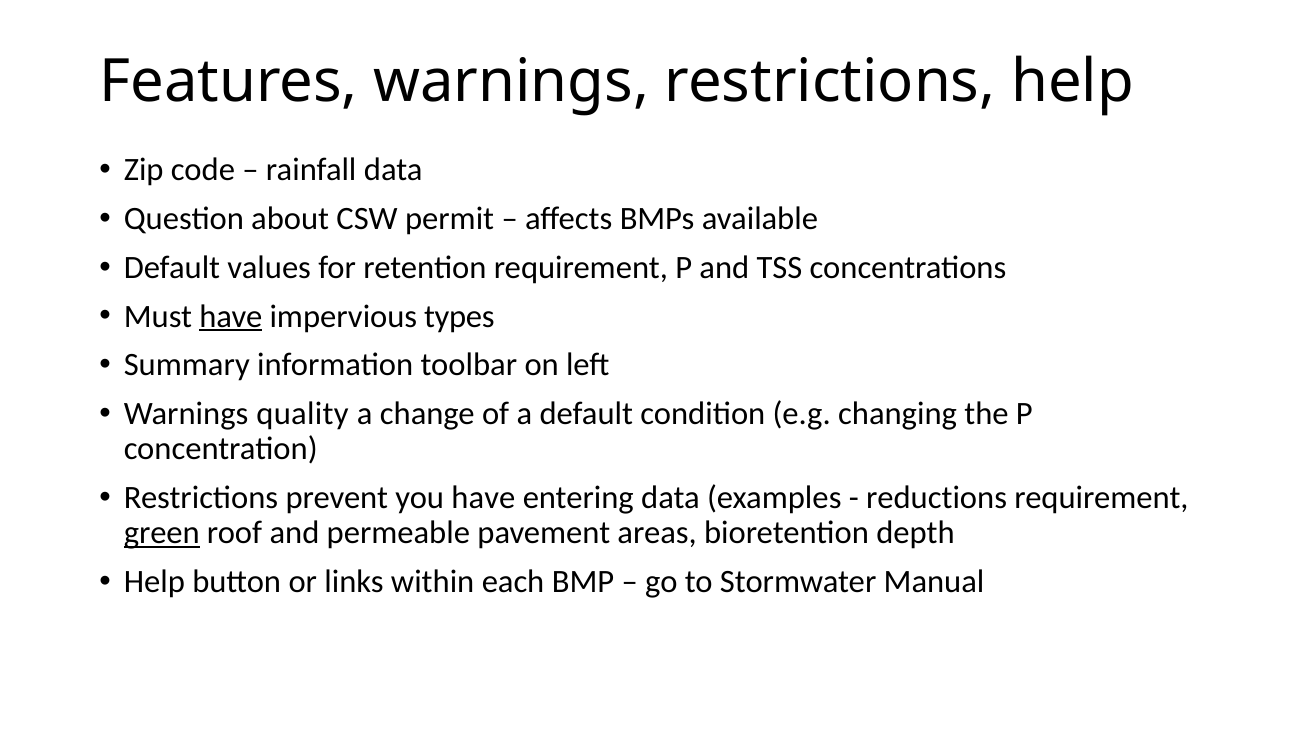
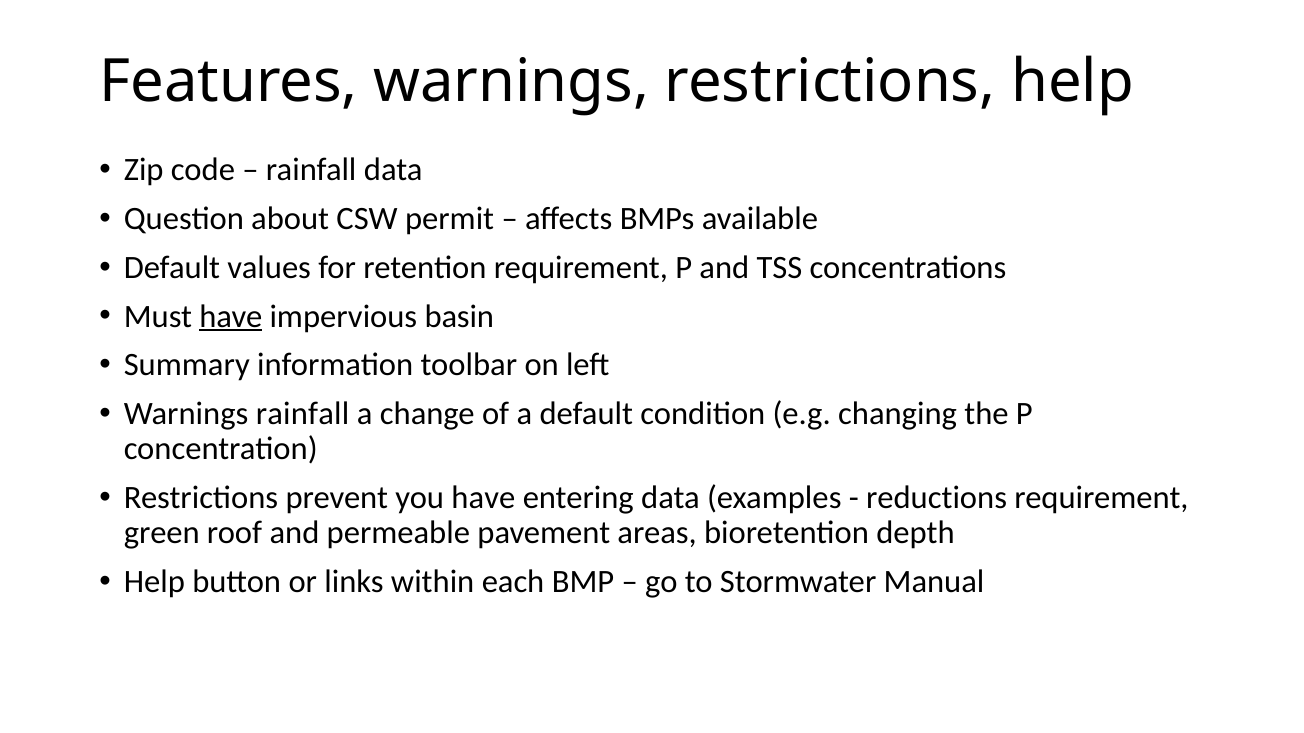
types: types -> basin (459, 317)
Warnings quality: quality -> rainfall (303, 414)
green underline: present -> none (162, 533)
